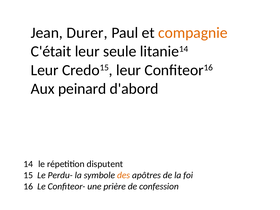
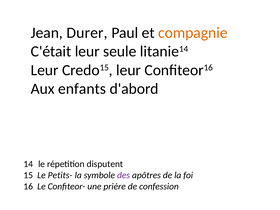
peinard: peinard -> enfants (82, 89)
Perdu-: Perdu- -> Petits- (60, 175)
des colour: orange -> purple (124, 175)
